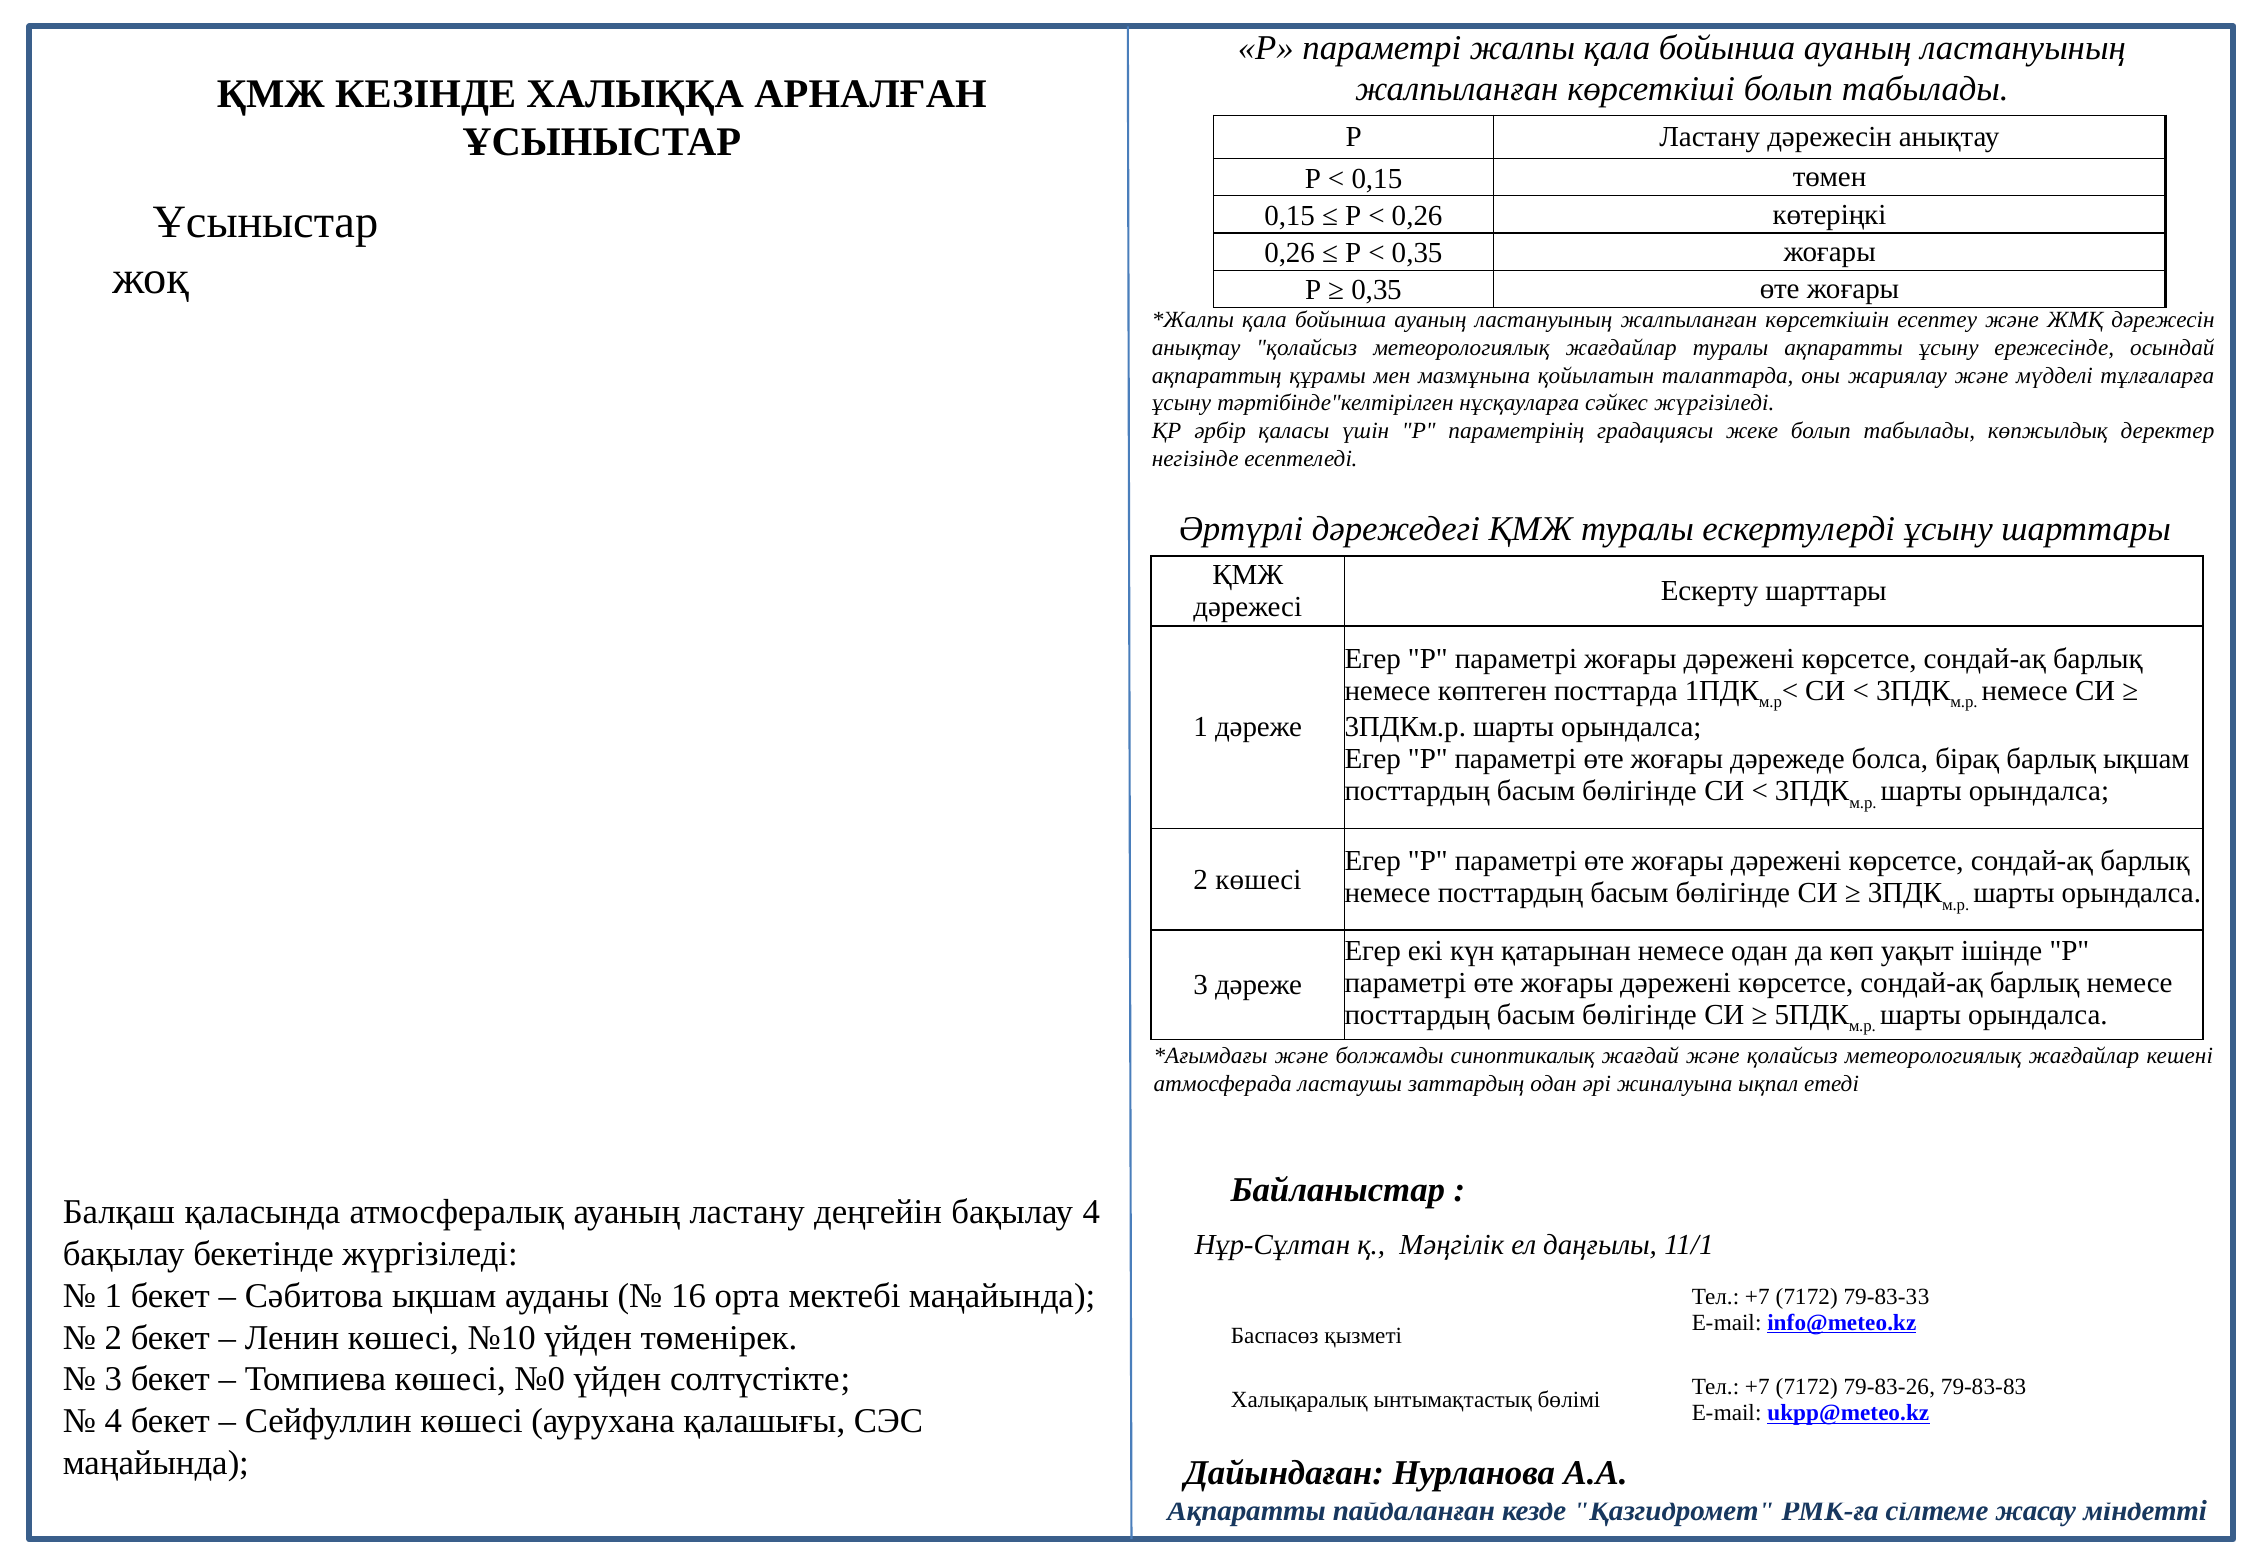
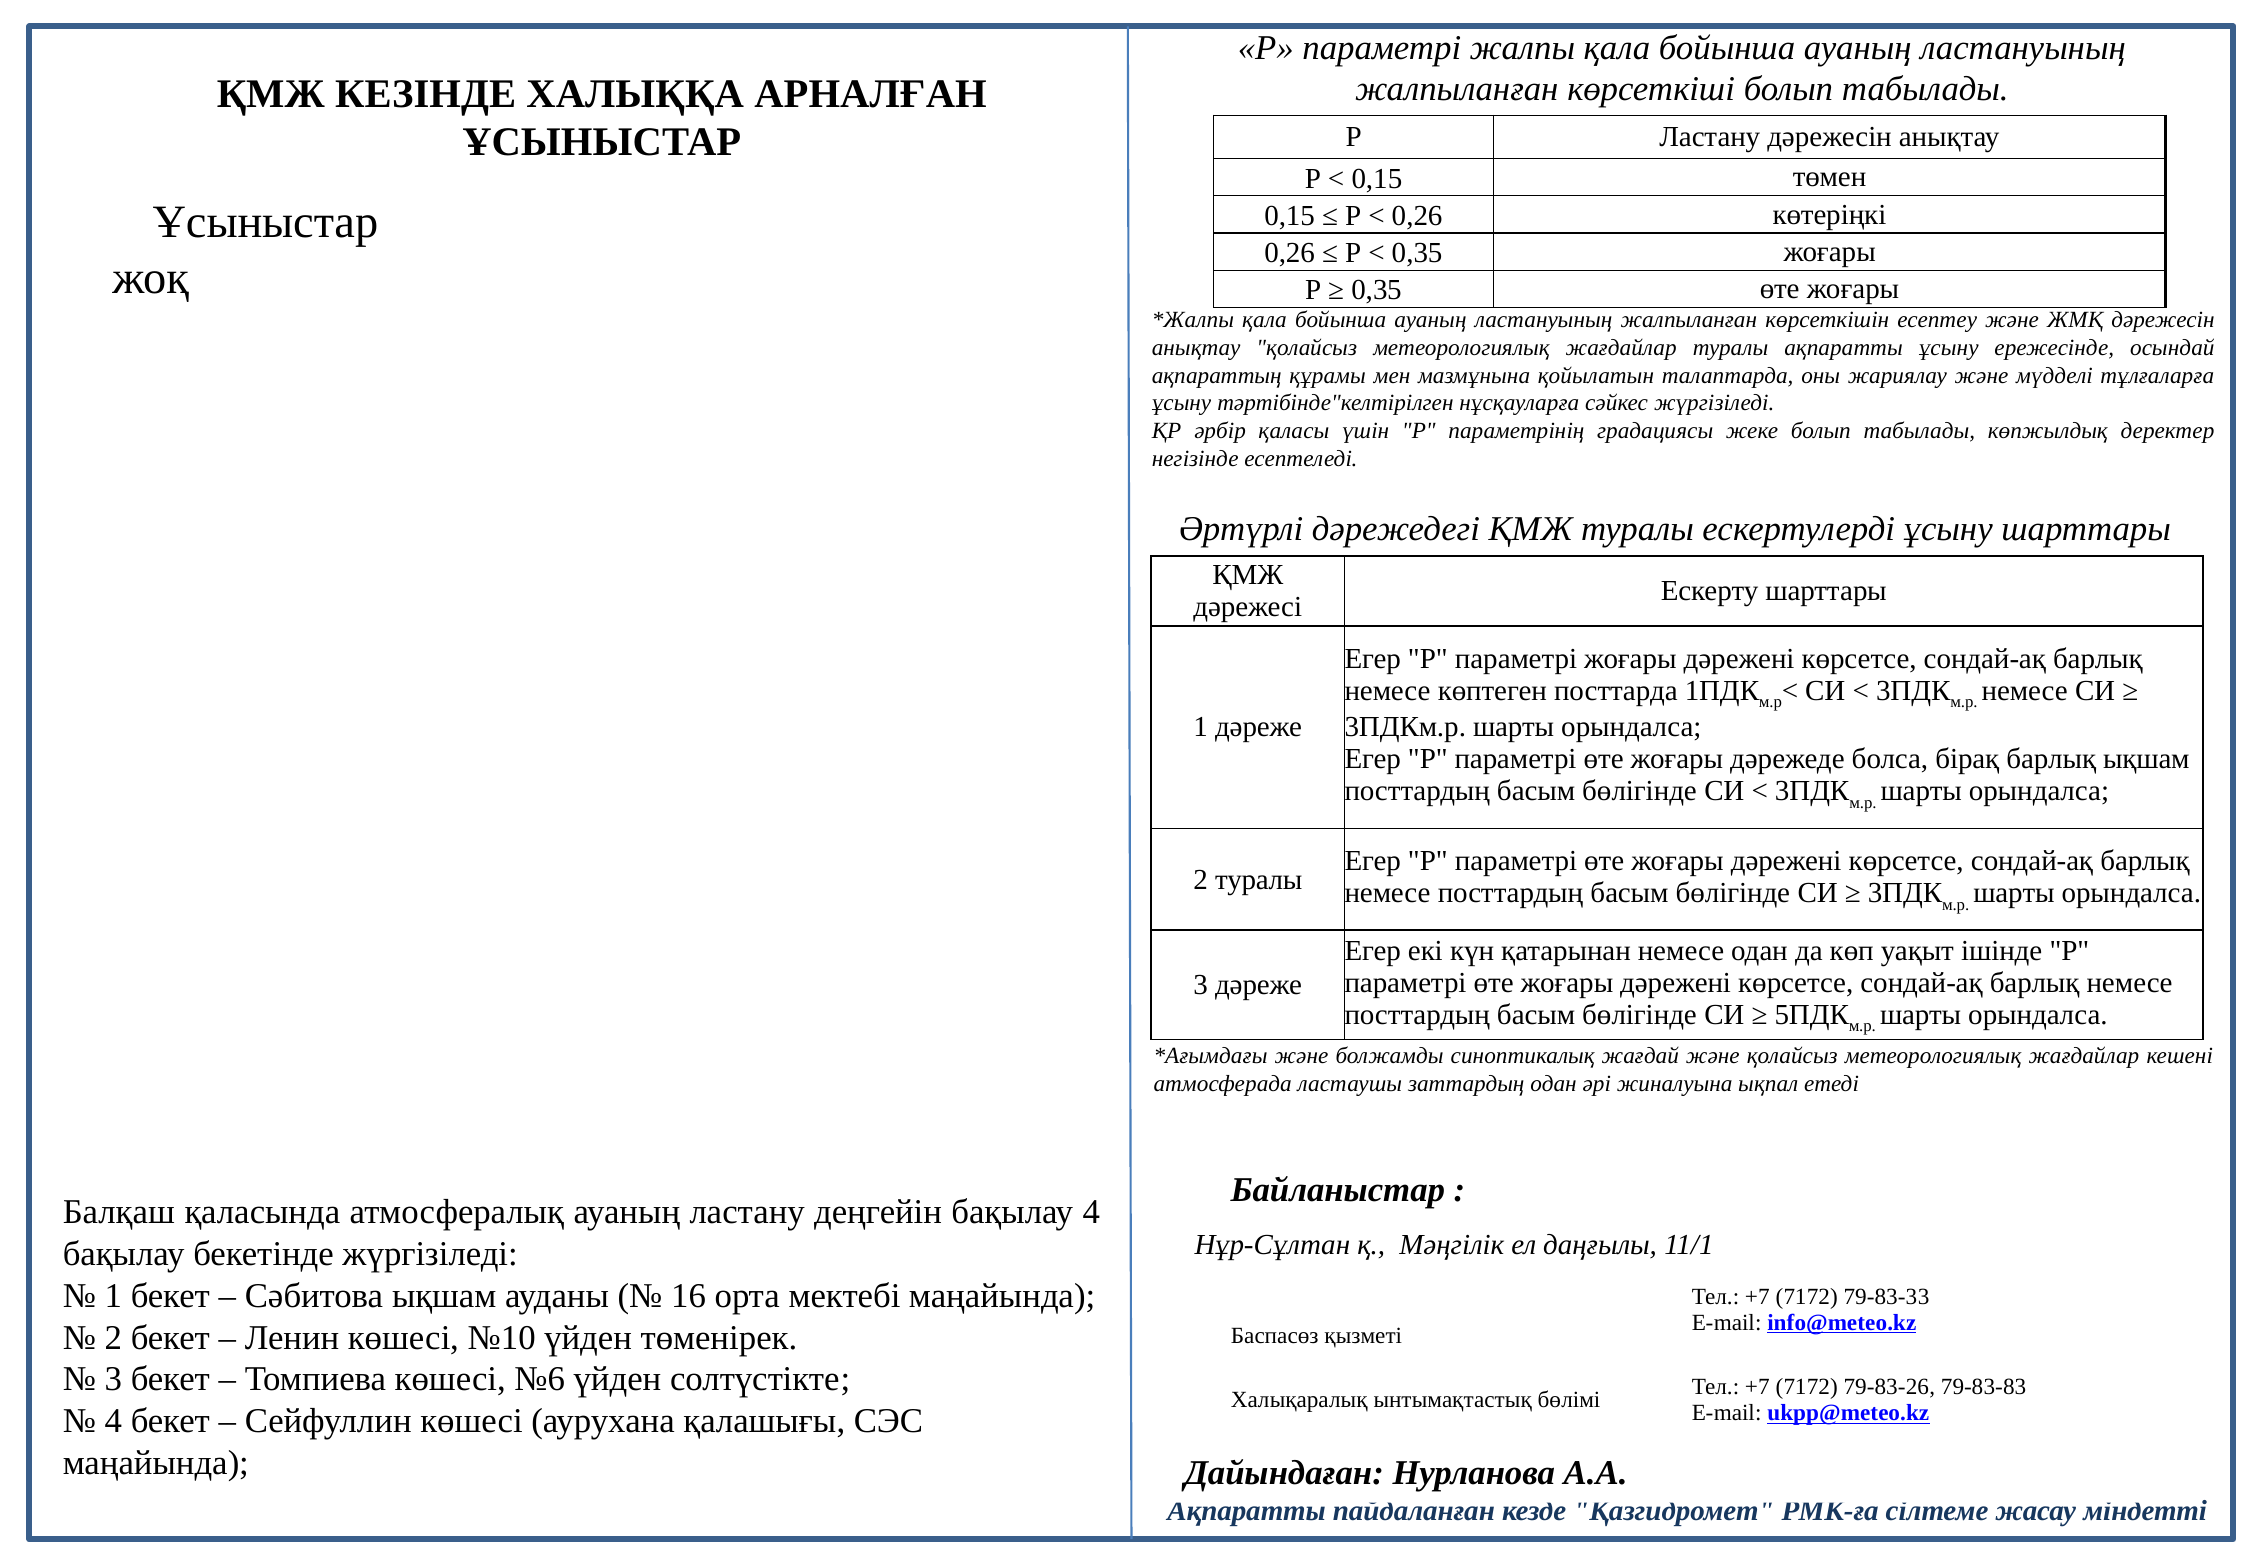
2 көшесі: көшесі -> туралы (1259, 880)
№0: №0 -> №6 (540, 1380)
